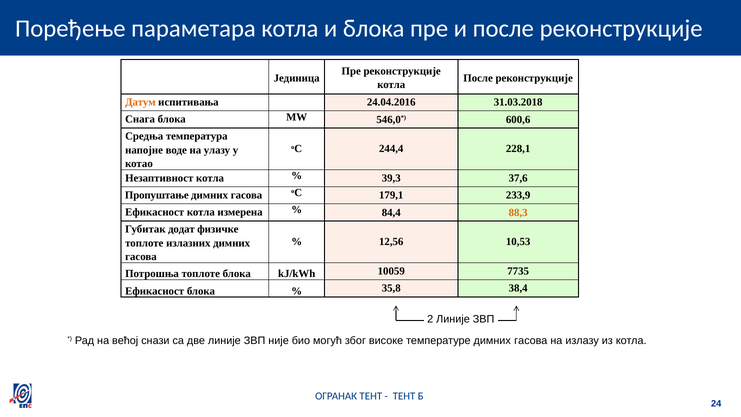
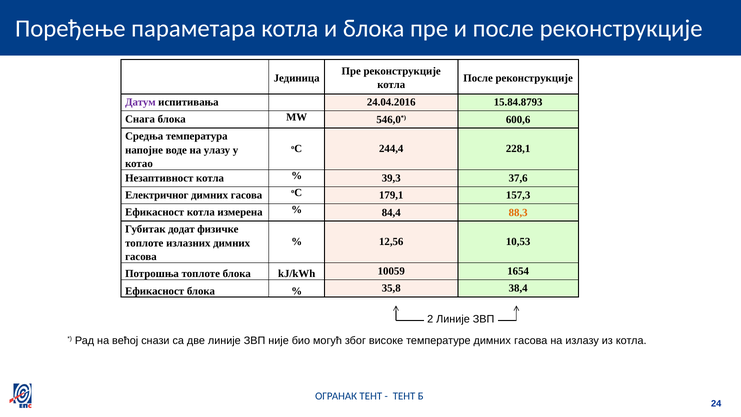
Датум colour: orange -> purple (140, 102)
31.03.2018: 31.03.2018 -> 15.84.8793 (518, 102)
Пропуштање: Пропуштање -> Електричног (157, 195)
233,9: 233,9 -> 157,3 (518, 195)
7735: 7735 -> 1654 (518, 271)
